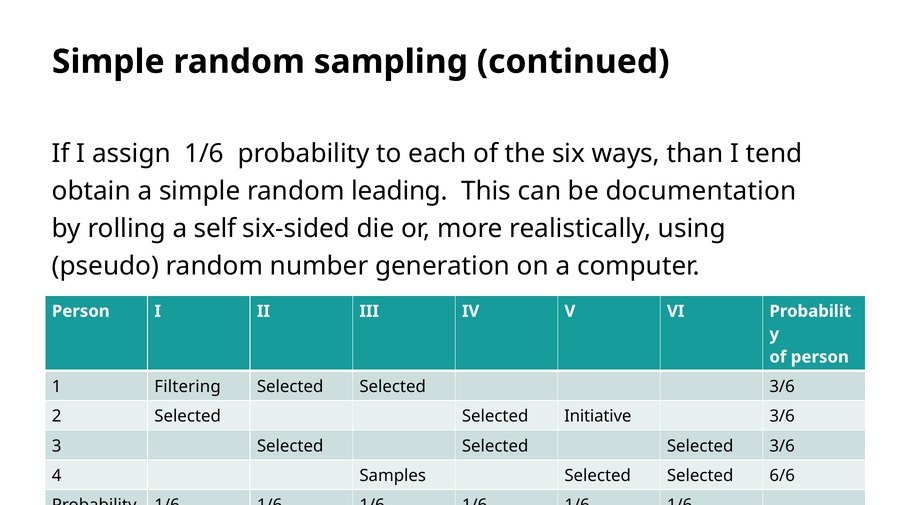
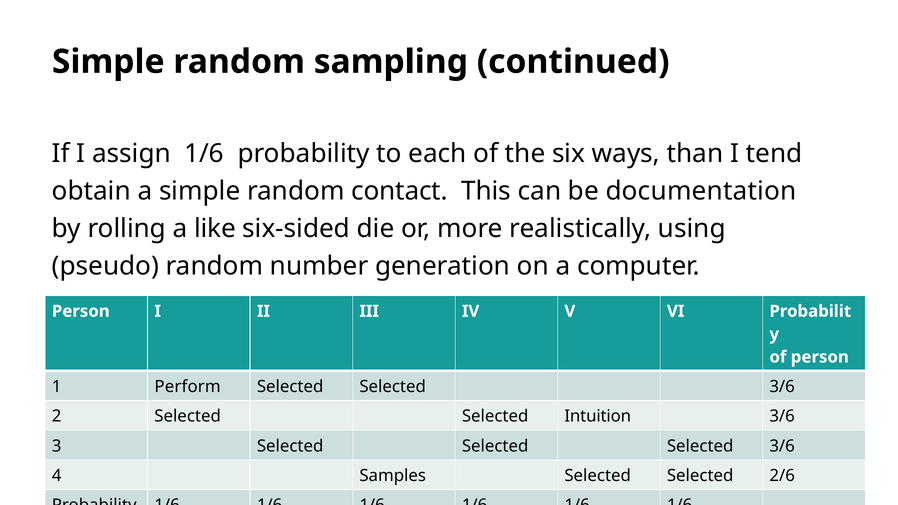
leading: leading -> contact (400, 191)
self: self -> like (215, 229)
Filtering: Filtering -> Perform (188, 387)
Initiative: Initiative -> Intuition (598, 416)
6/6: 6/6 -> 2/6 (782, 476)
